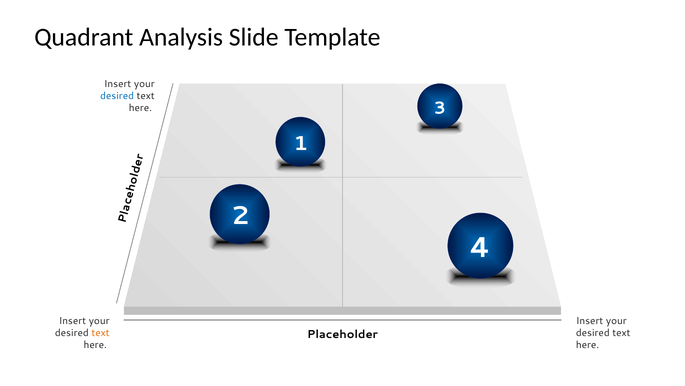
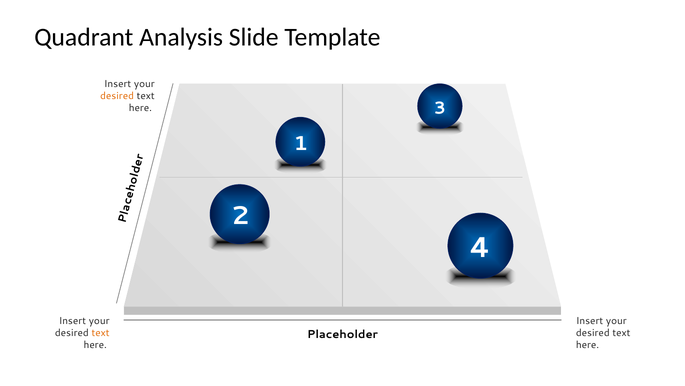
desired colour: blue -> orange (117, 96)
